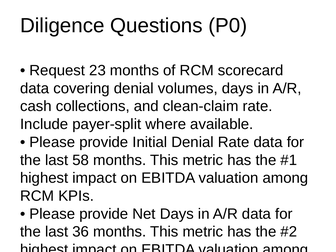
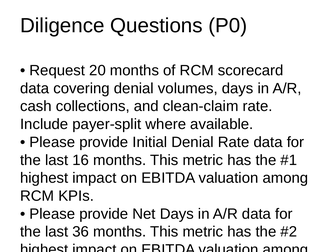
23: 23 -> 20 (98, 70)
58: 58 -> 16 (81, 160)
